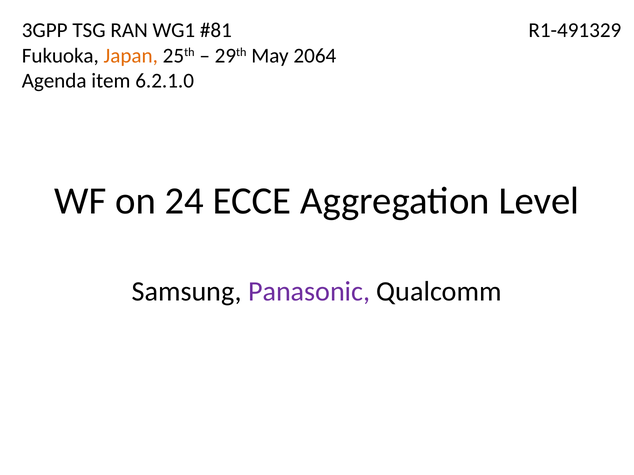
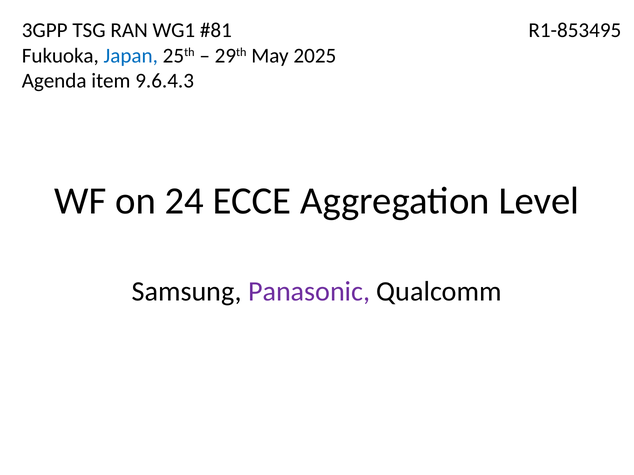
R1-491329: R1-491329 -> R1-853495 (575, 30)
Japan colour: orange -> blue (131, 56)
2064: 2064 -> 2025 (315, 56)
6.2.1.0: 6.2.1.0 -> 9.6.4.3 (165, 81)
